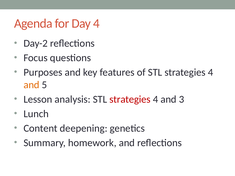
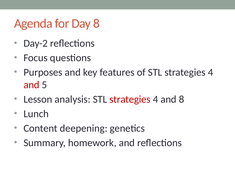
Day 4: 4 -> 8 (96, 23)
and colour: orange -> red (31, 85)
and 3: 3 -> 8 (181, 99)
